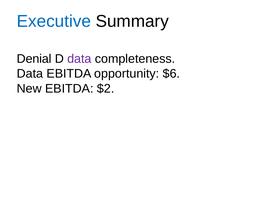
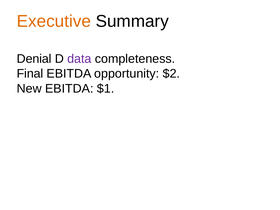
Executive colour: blue -> orange (54, 21)
Data: Data -> Final (30, 74)
$6: $6 -> $2 (171, 74)
$2: $2 -> $1 (106, 89)
